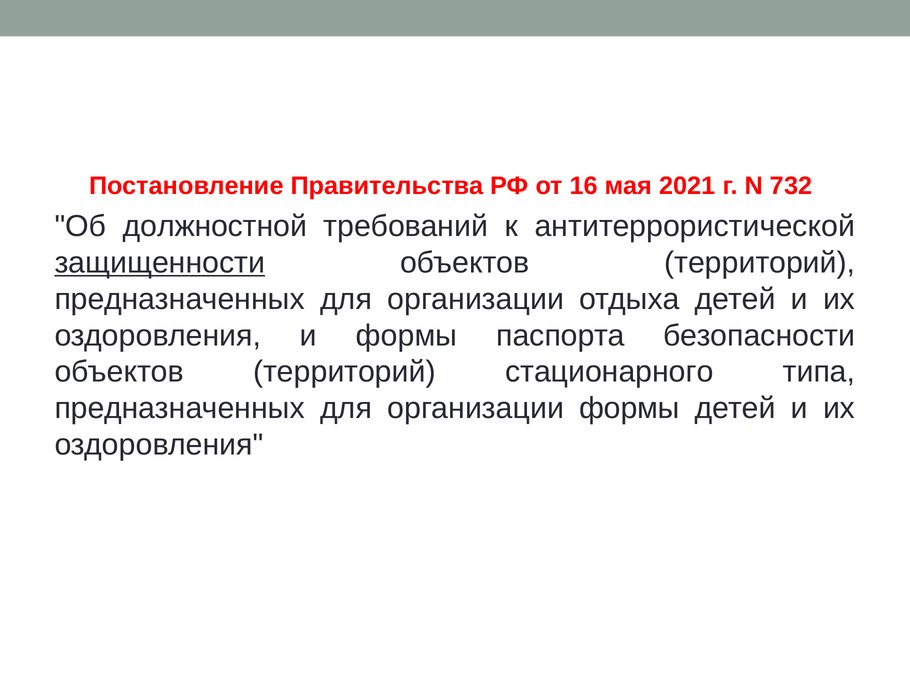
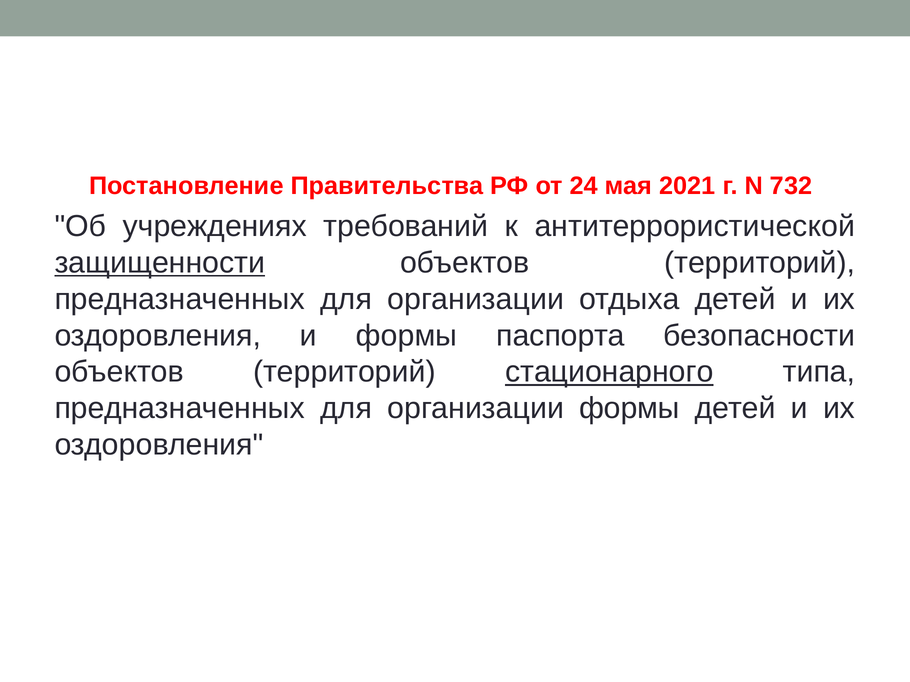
16: 16 -> 24 (584, 186)
должностной: должностной -> учреждениях (215, 227)
стационарного underline: none -> present (609, 372)
